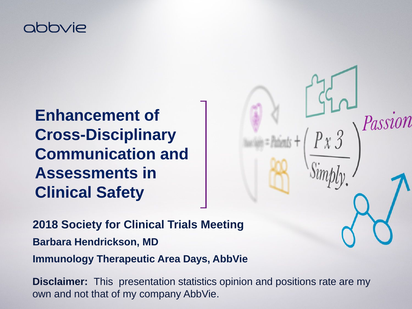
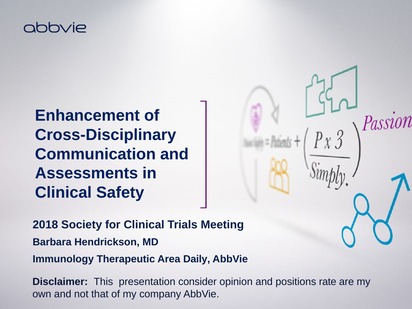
Days: Days -> Daily (197, 259)
statistics: statistics -> consider (197, 282)
